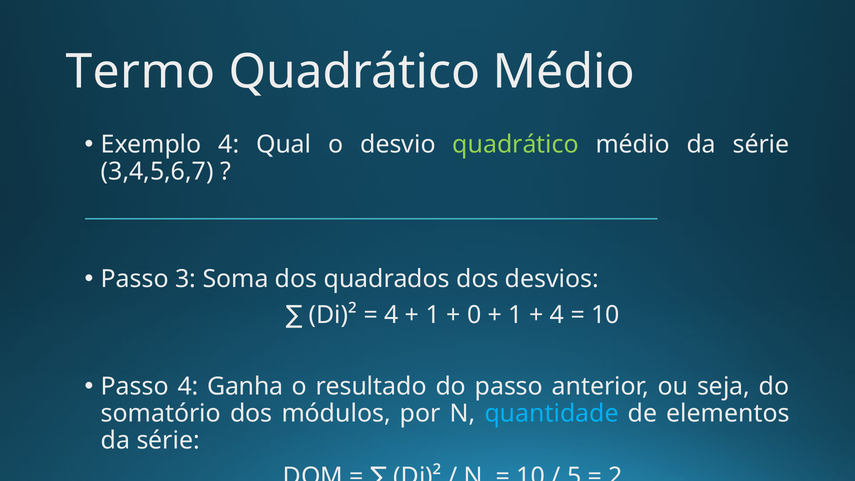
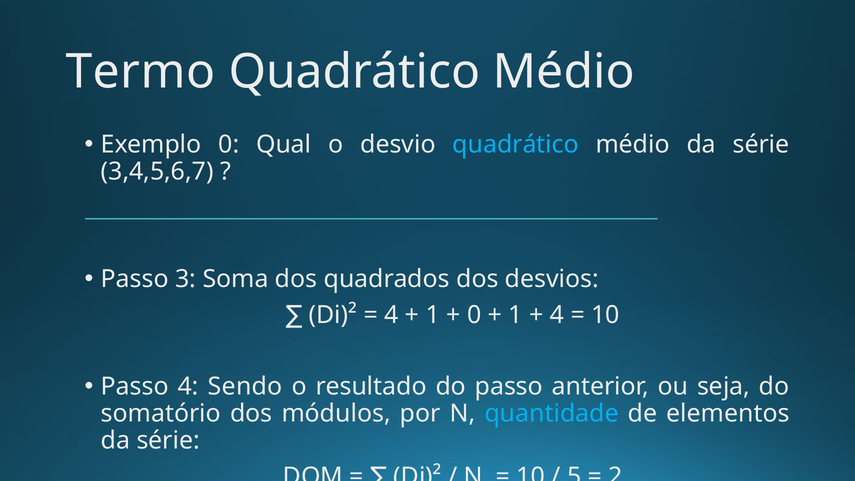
Exemplo 4: 4 -> 0 (229, 144)
quadrático colour: light green -> light blue (516, 144)
Ganha: Ganha -> Sendo (245, 387)
